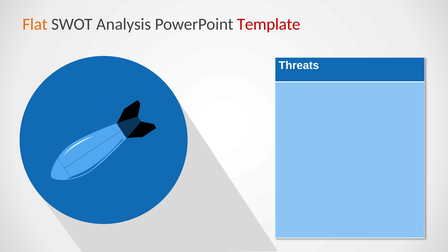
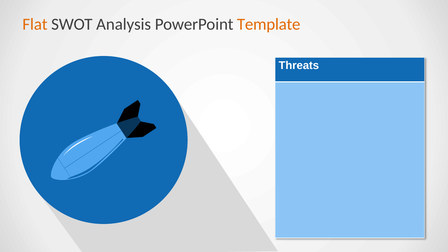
Template colour: red -> orange (269, 24)
